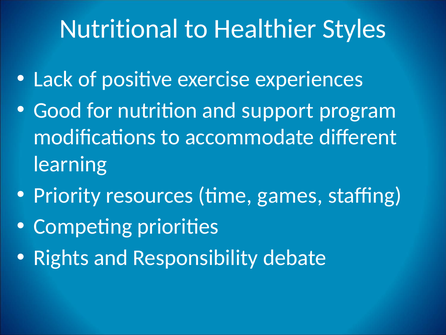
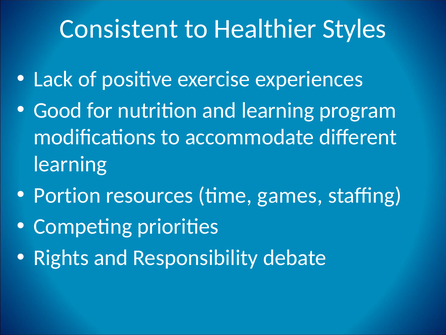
Nutritional: Nutritional -> Consistent (119, 29)
and support: support -> learning (278, 110)
Priority: Priority -> Portion (67, 195)
